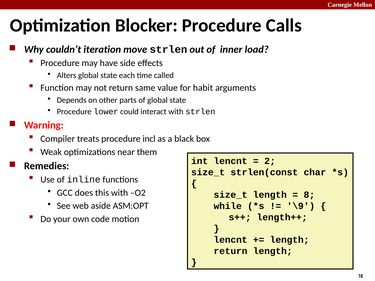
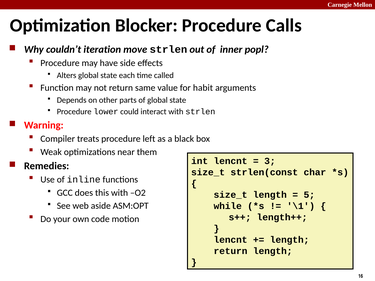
load: load -> popl (257, 49)
incl: incl -> left (149, 139)
2: 2 -> 3 (270, 161)
8: 8 -> 5 (309, 195)
\9: \9 -> \1 (301, 206)
